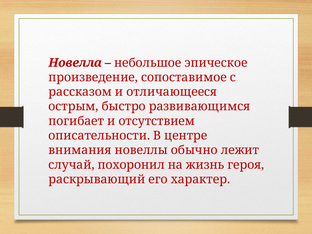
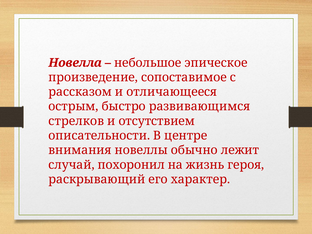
погибает: погибает -> стрелков (76, 121)
